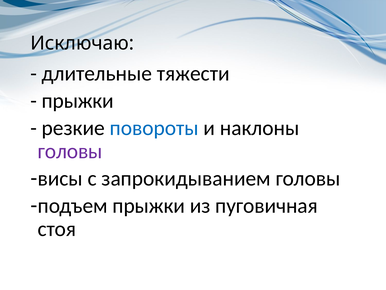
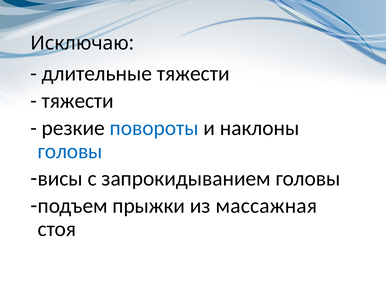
прыжки: прыжки -> тяжести (78, 101)
головы colour: purple -> blue (70, 151)
пуговичная: пуговичная -> массажная (266, 205)
